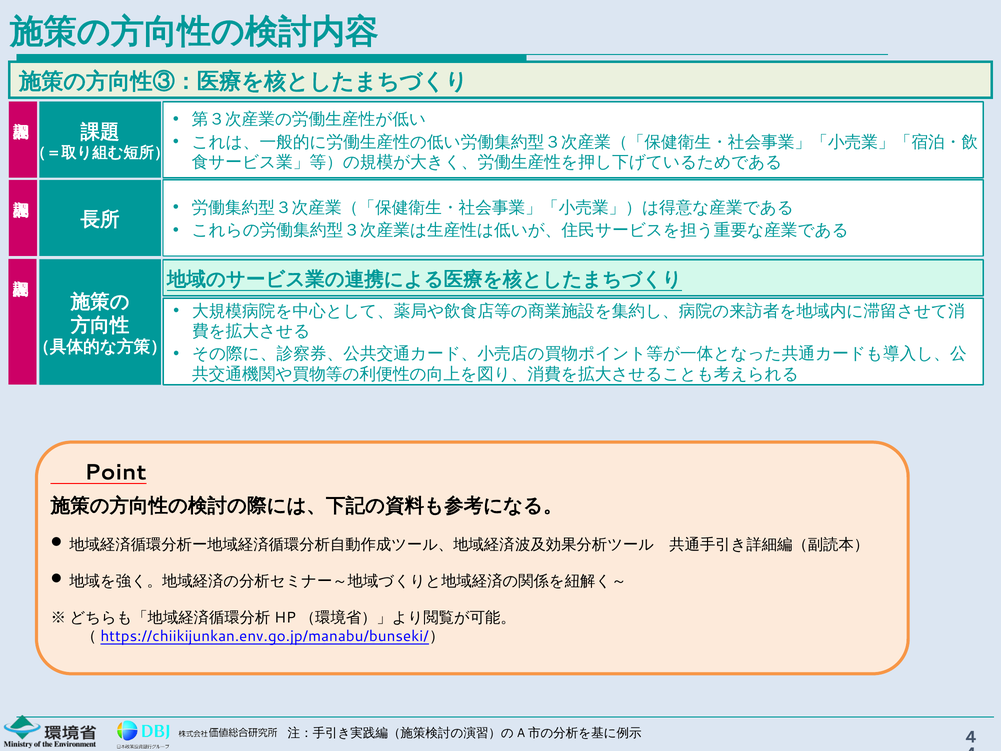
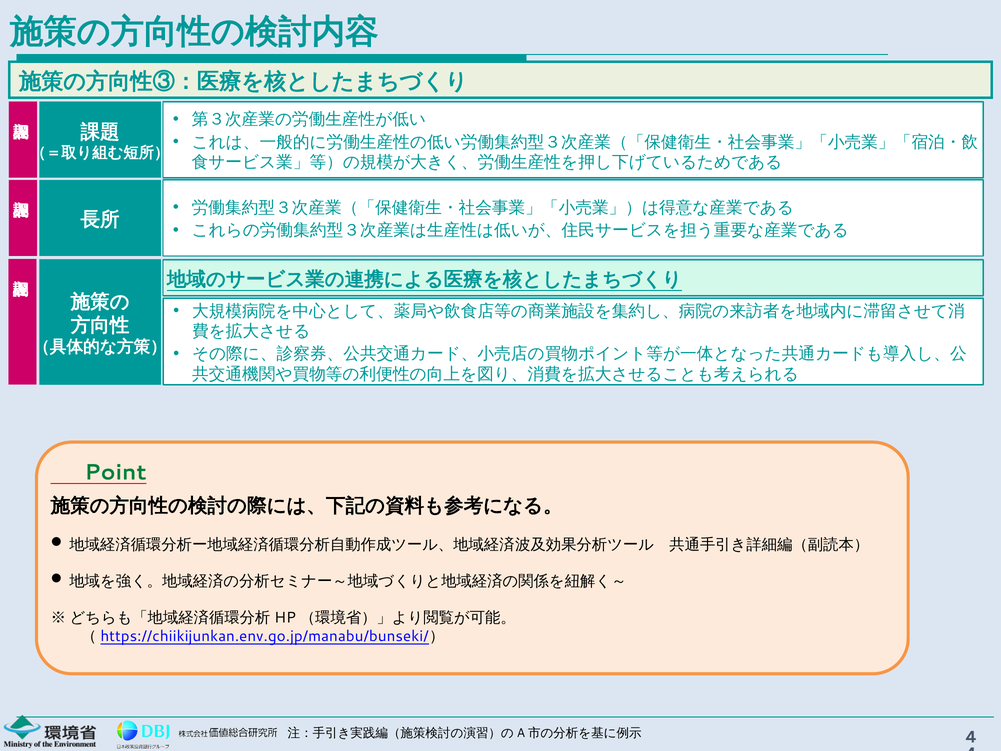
Point colour: black -> green (115, 472)
